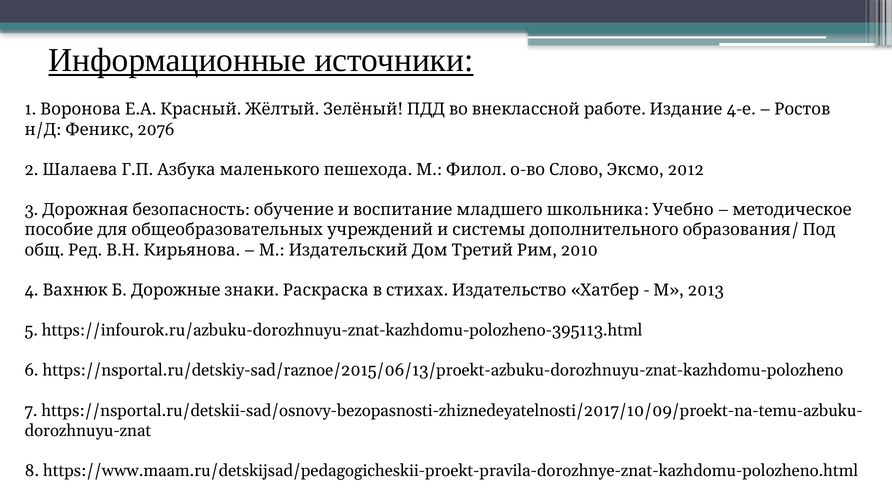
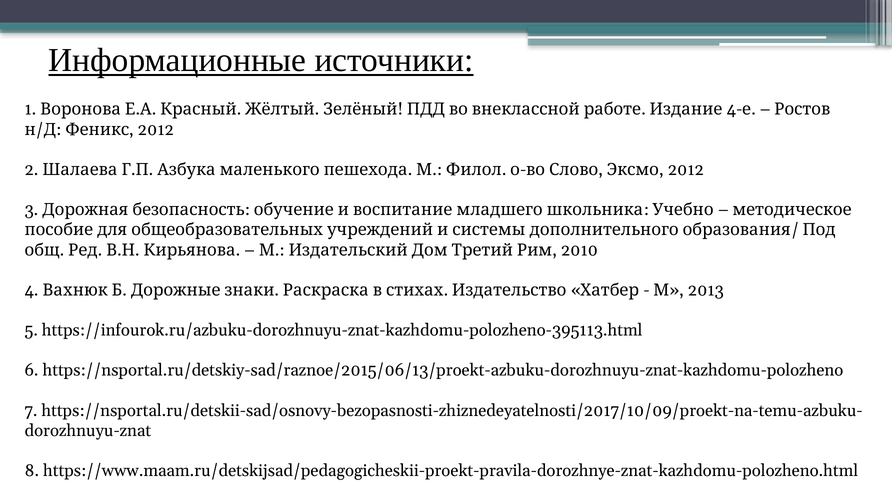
2076: 2076 -> 2012 (156, 129)
